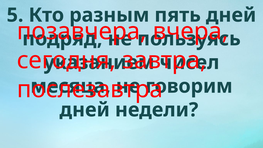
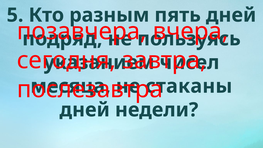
говорим: говорим -> стаканы (189, 86)
